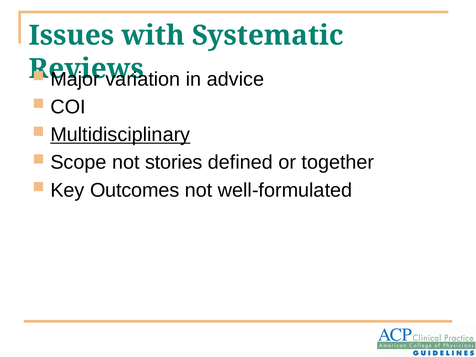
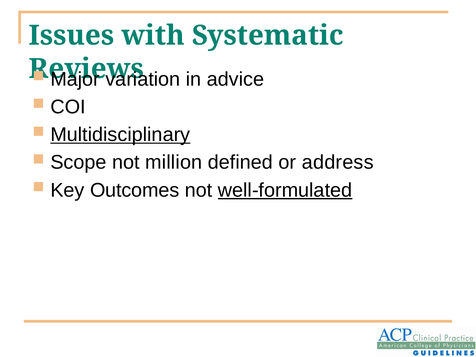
stories: stories -> million (174, 162)
together: together -> address (338, 162)
well-formulated underline: none -> present (285, 190)
